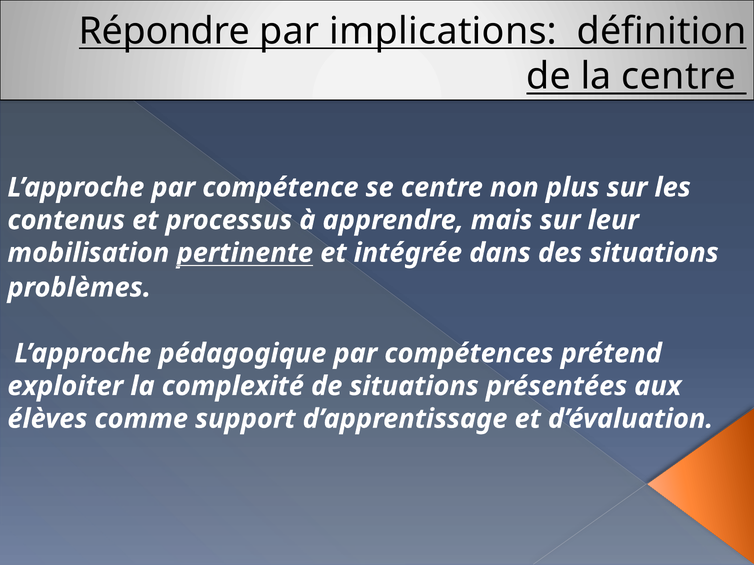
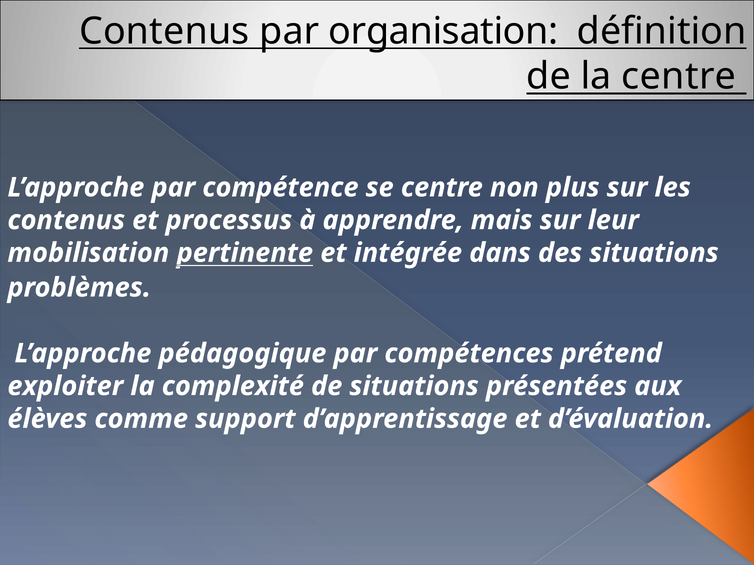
Répondre: Répondre -> Contenus (164, 31)
implications: implications -> organisation (443, 31)
